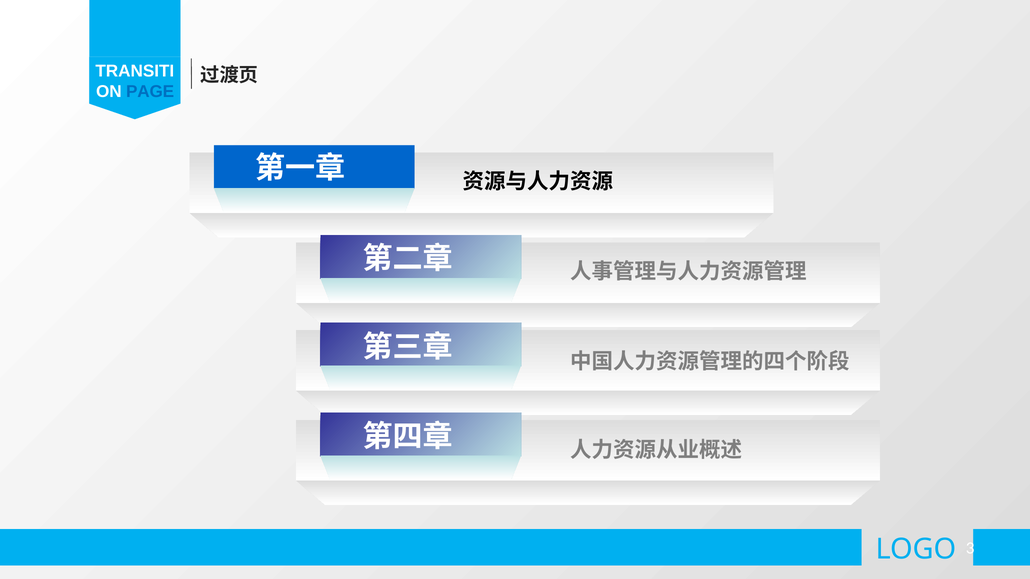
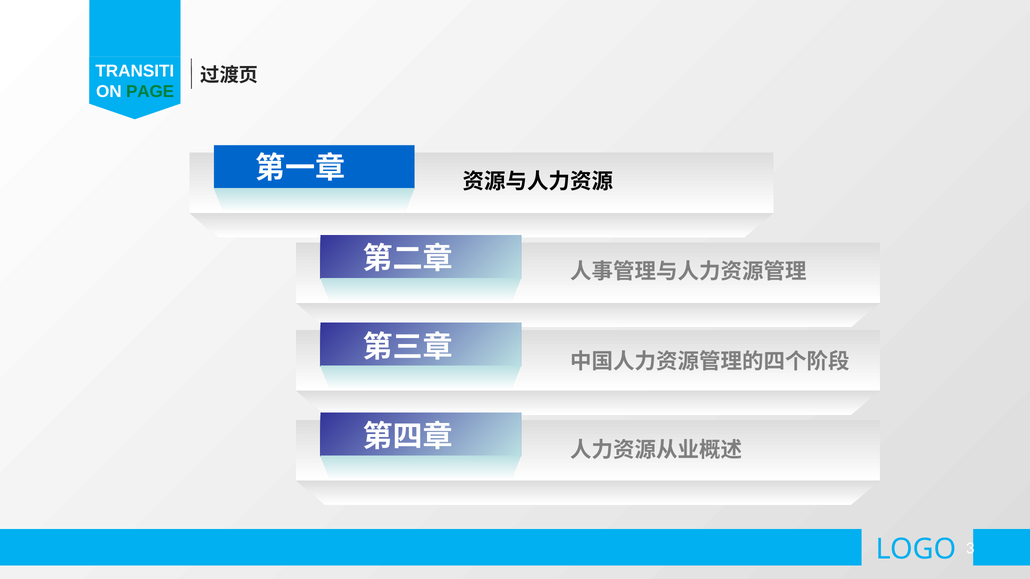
PAGE colour: blue -> green (150, 92)
